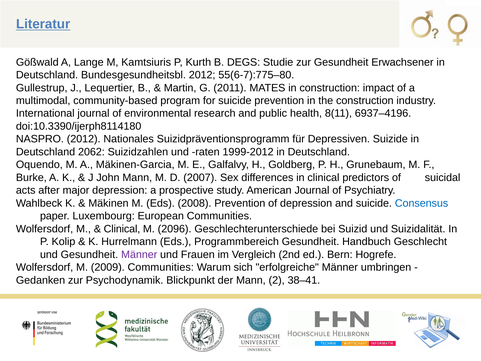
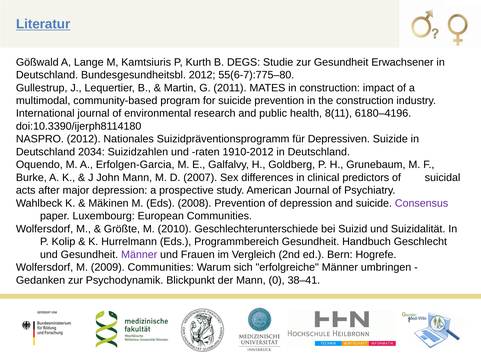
6937–4196: 6937–4196 -> 6180–4196 (383, 113)
2062: 2062 -> 2034 (91, 152)
1999-2012: 1999-2012 -> 1910-2012 (248, 152)
Mäkinen-Garcia: Mäkinen-Garcia -> Erfolgen-Garcia (135, 165)
Consensus colour: blue -> purple (422, 203)
Clinical: Clinical -> Größte (122, 229)
2096: 2096 -> 2010 (175, 229)
2: 2 -> 0 (277, 280)
